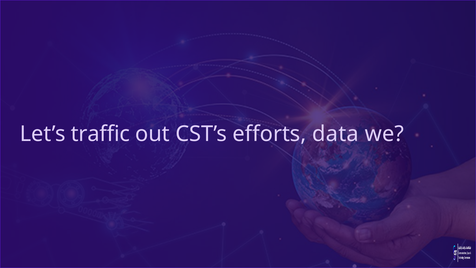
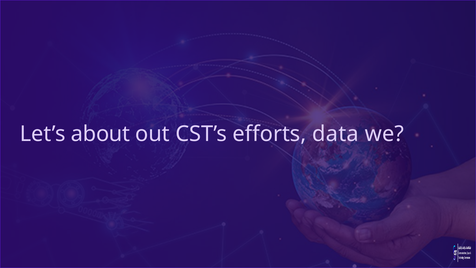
traffic: traffic -> about (100, 134)
